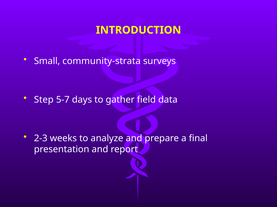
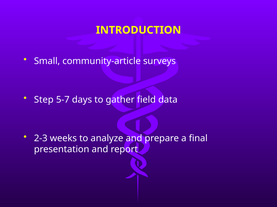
community-strata: community-strata -> community-article (102, 61)
